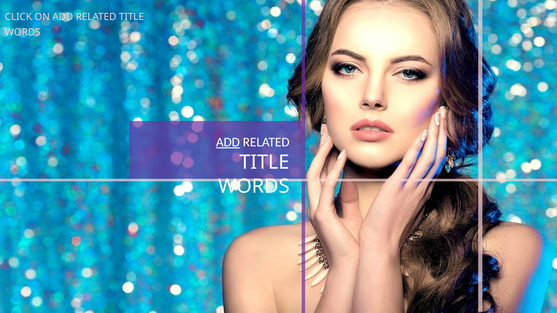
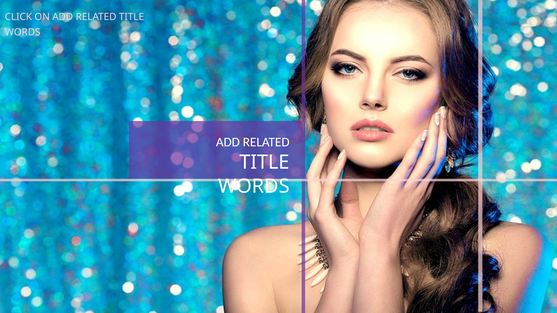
ADD underline: present -> none (228, 142)
